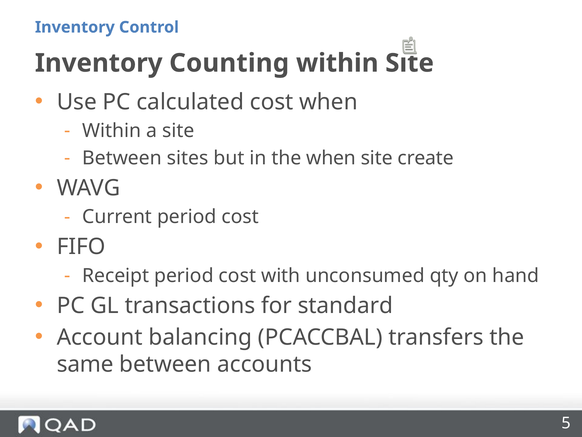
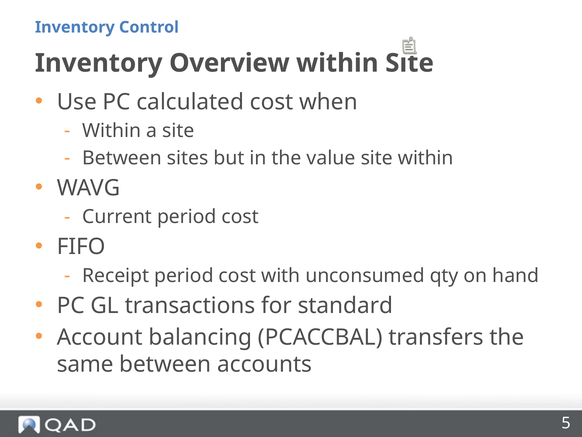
Counting: Counting -> Overview (229, 63)
the when: when -> value (331, 158)
site create: create -> within (426, 158)
